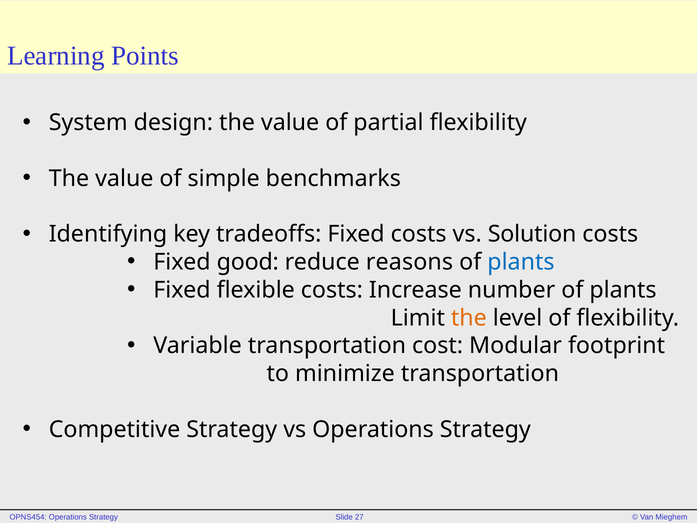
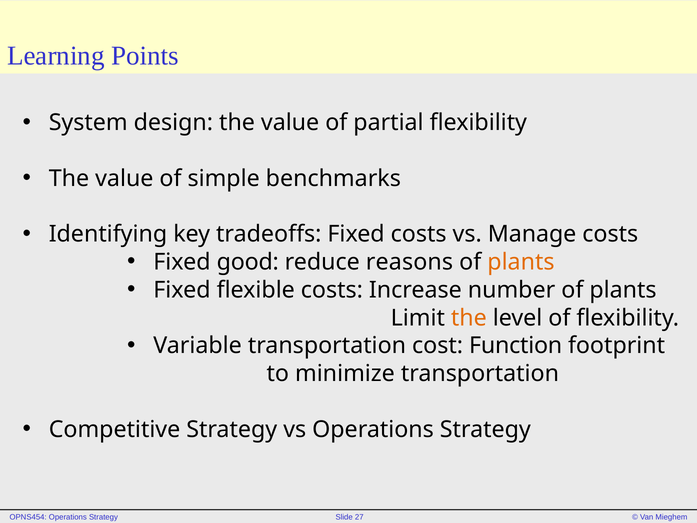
Solution: Solution -> Manage (532, 234)
plants colour: blue -> orange (521, 262)
Modular: Modular -> Function (516, 346)
